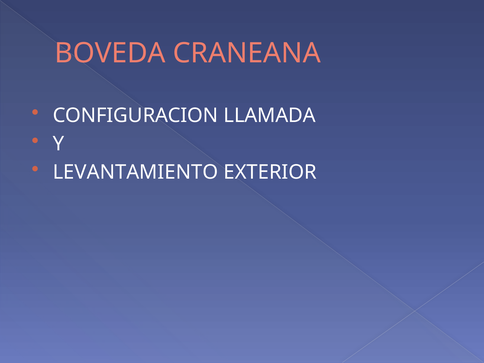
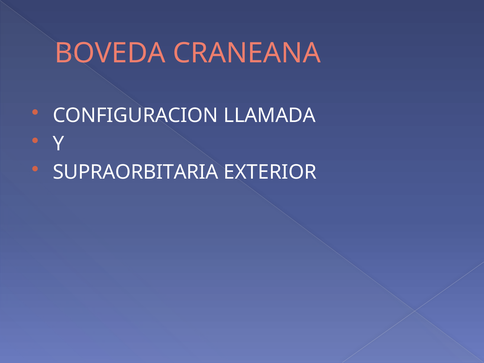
LEVANTAMIENTO: LEVANTAMIENTO -> SUPRAORBITARIA (136, 172)
